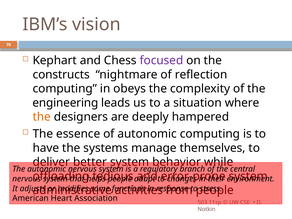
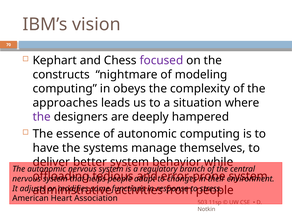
reflection: reflection -> modeling (201, 75)
engineering: engineering -> approaches (65, 103)
the colour: orange -> purple (42, 117)
